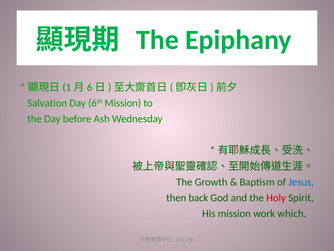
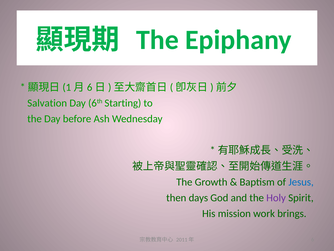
6th Mission: Mission -> Starting (123, 103)
back: back -> days (198, 197)
Holy colour: red -> purple (276, 197)
which: which -> brings (292, 213)
